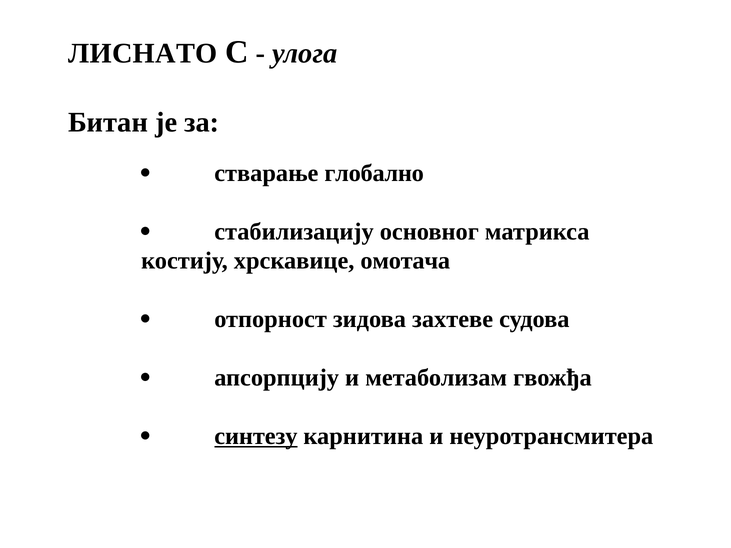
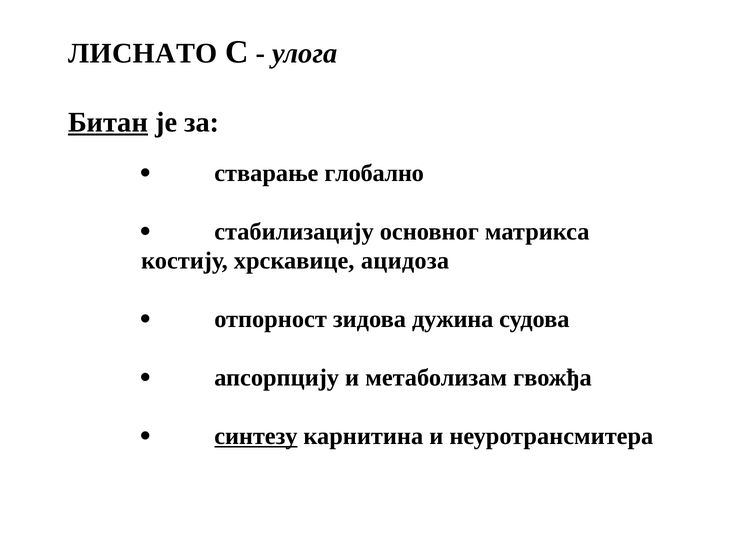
Битан underline: none -> present (108, 122)
омотача: омотача -> ацидоза (405, 261)
захтеве: захтеве -> дужина (453, 319)
